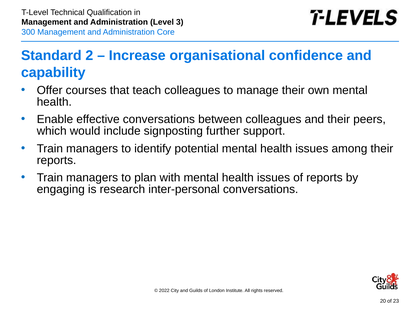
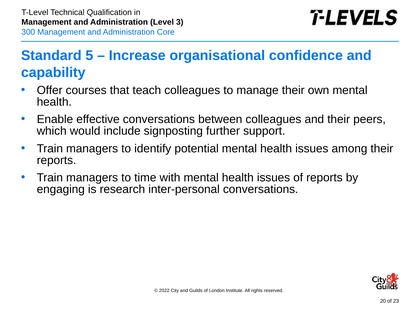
2: 2 -> 5 (89, 56)
plan: plan -> time (145, 178)
